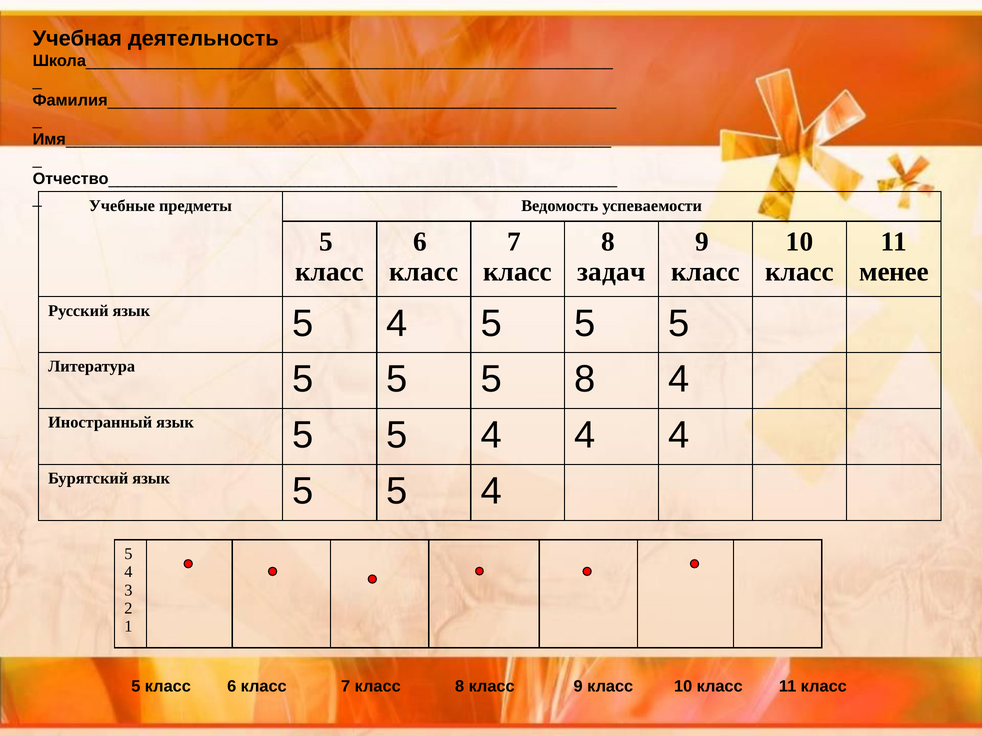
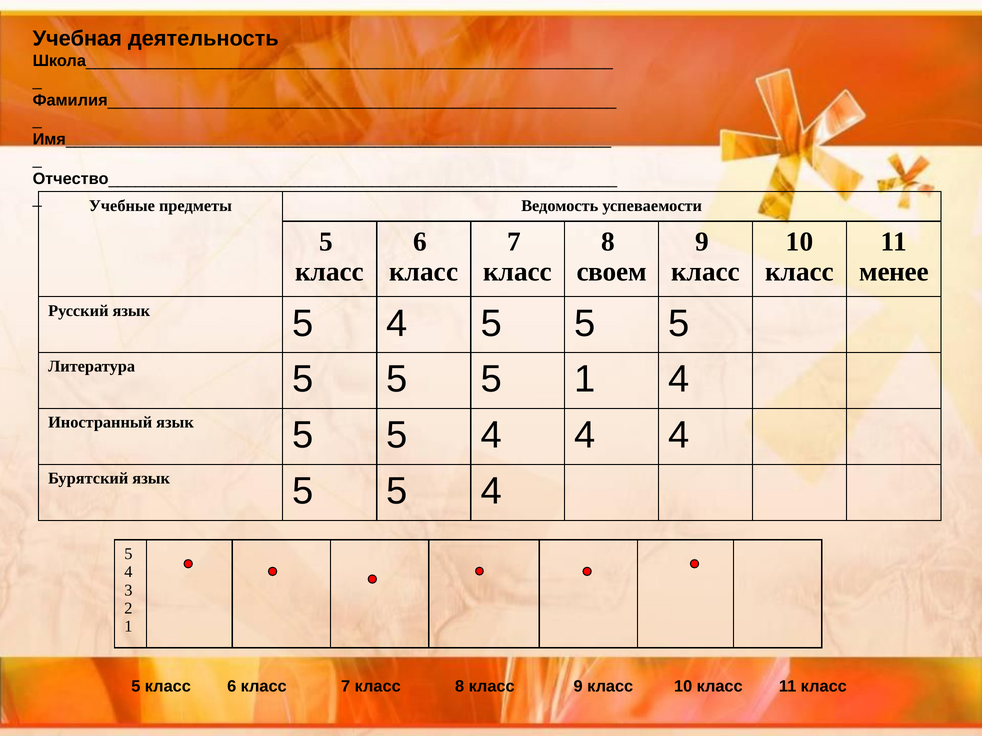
задач: задач -> своем (612, 272)
5 8: 8 -> 1 (585, 380)
